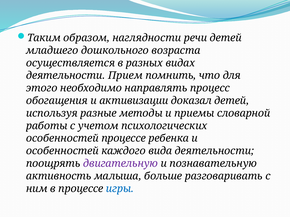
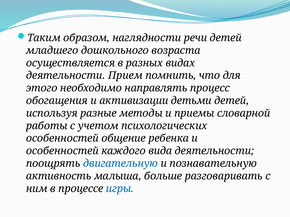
доказал: доказал -> детьми (191, 101)
особенностей процессе: процессе -> общение (124, 139)
двигательную colour: purple -> blue (121, 164)
